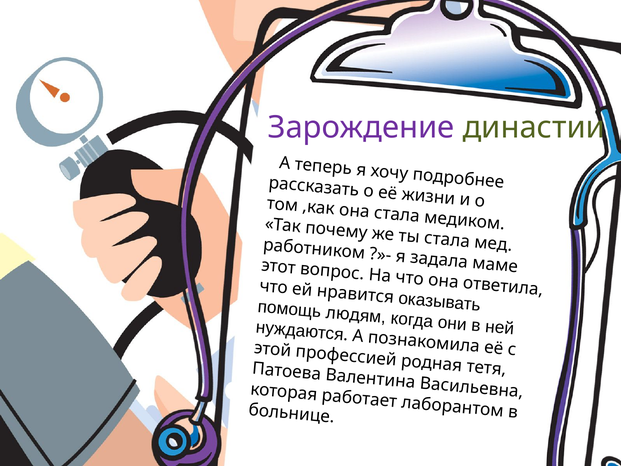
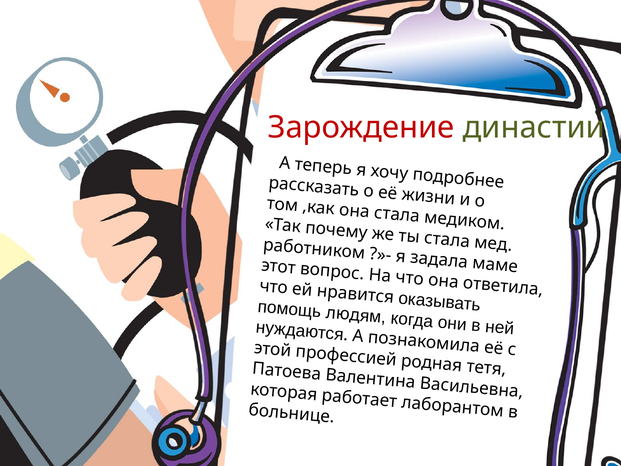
Зарождение colour: purple -> red (361, 127)
